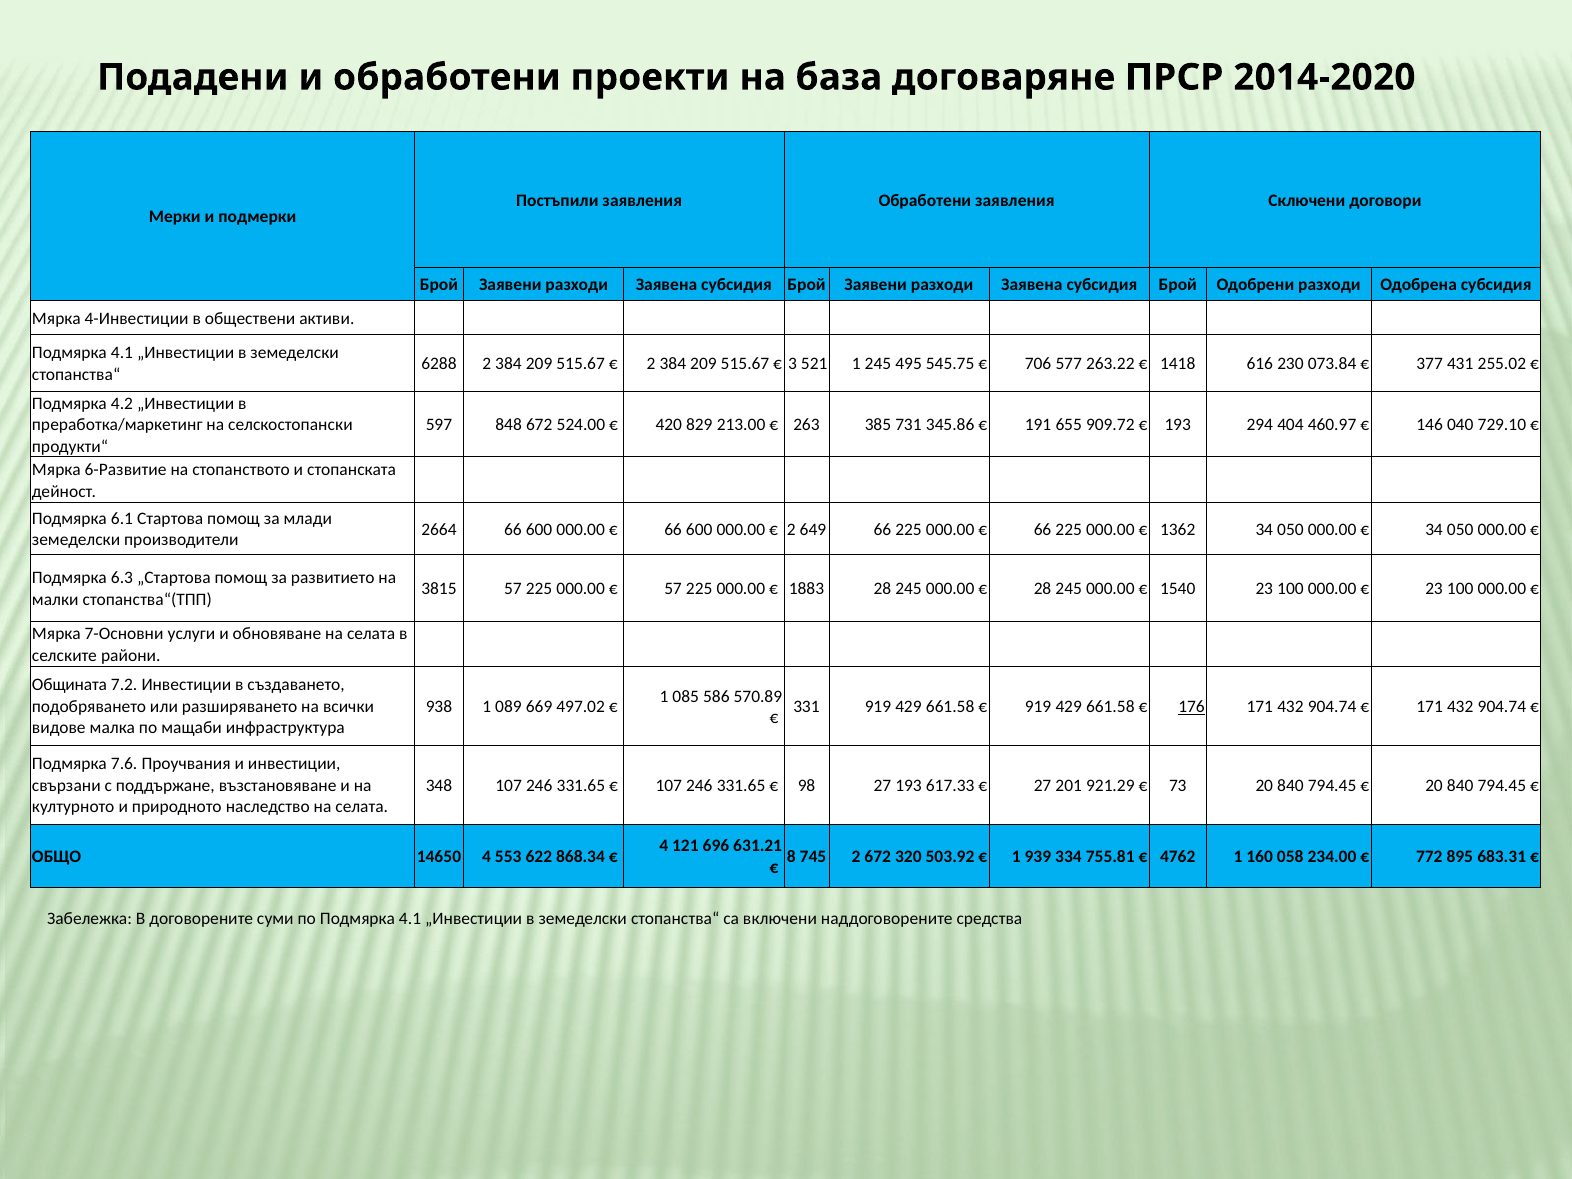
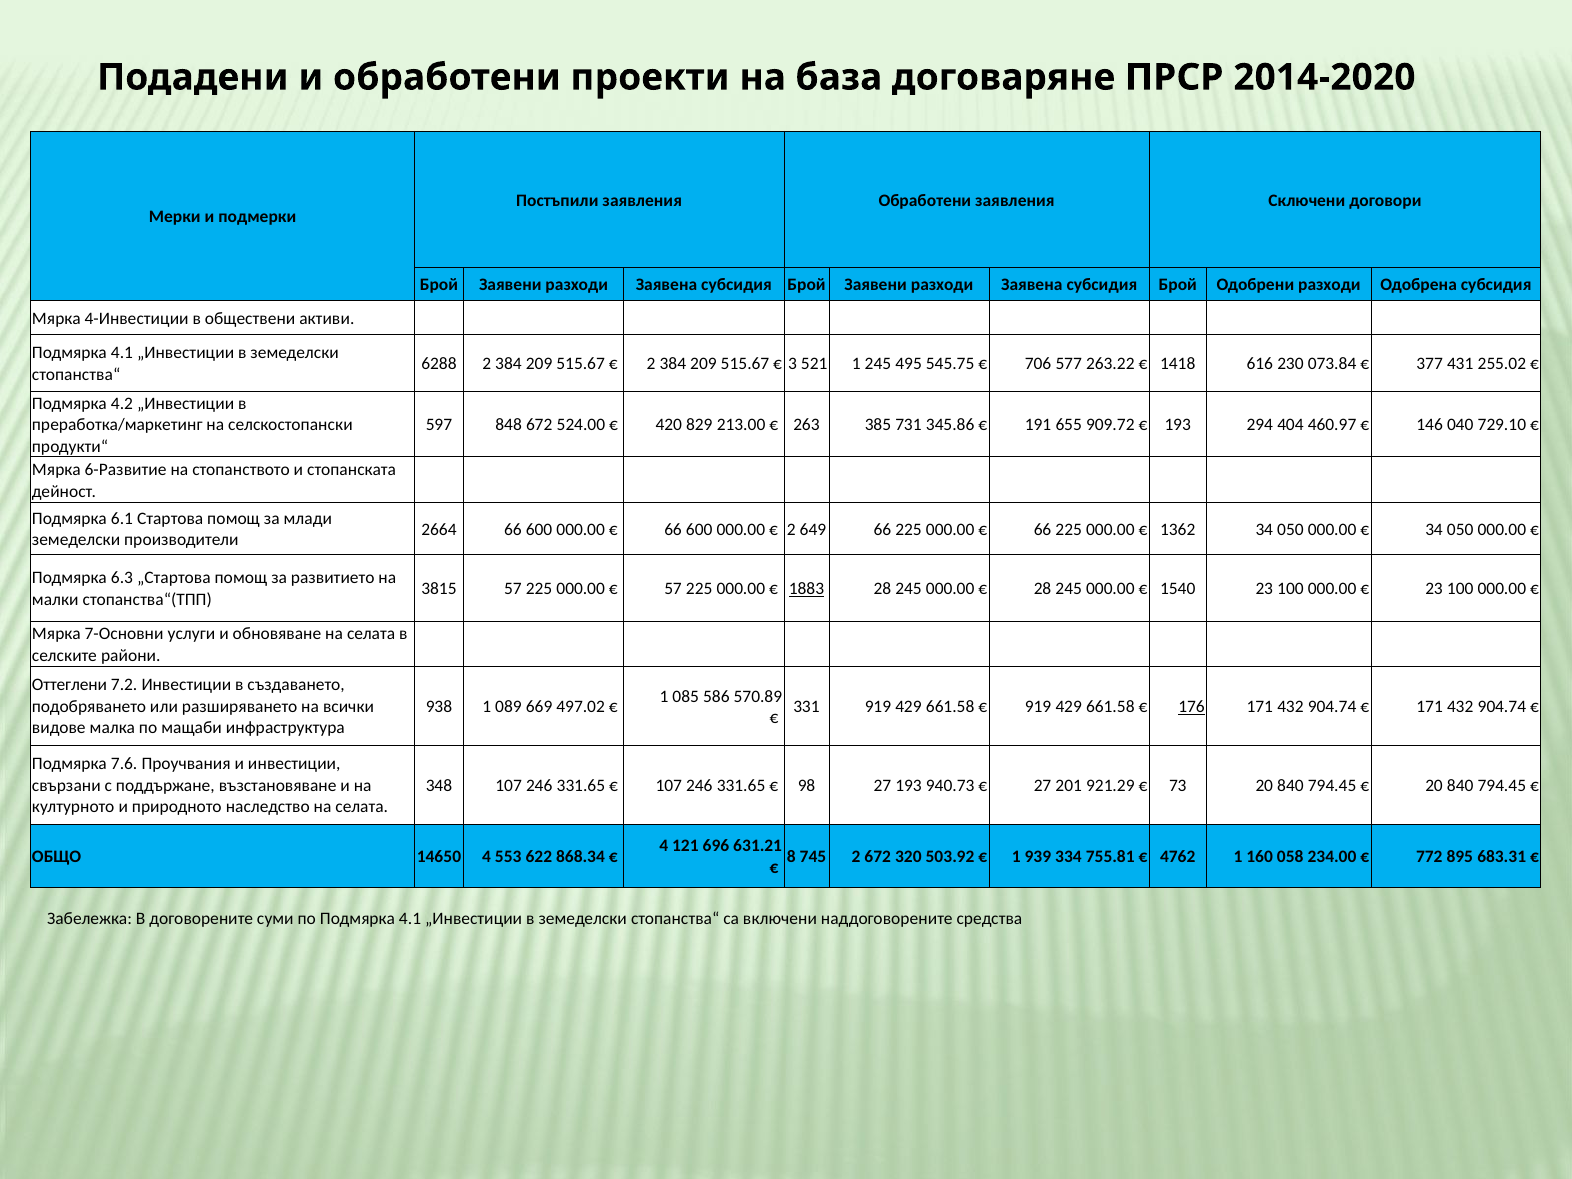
1883 underline: none -> present (806, 589)
Общината: Общината -> Оттеглени (69, 685)
617.33: 617.33 -> 940.73 (950, 786)
